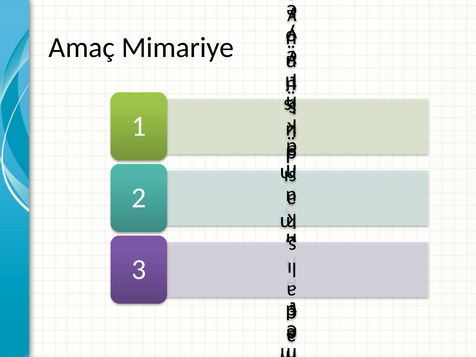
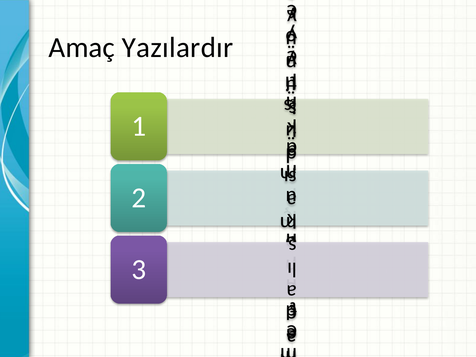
Mimariye: Mimariye -> Yazılardır (178, 47)
